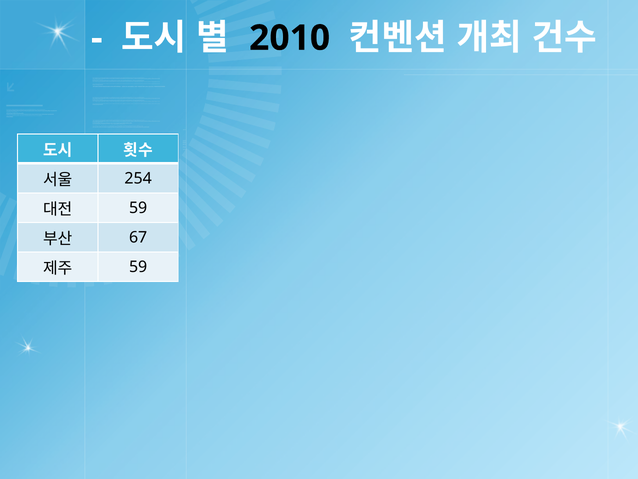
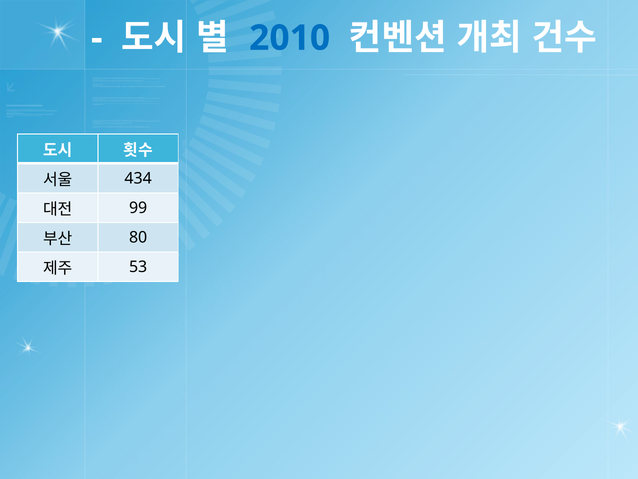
2010 colour: black -> blue (290, 38)
254: 254 -> 434 (138, 178)
59: 59 -> 99 (138, 208)
67: 67 -> 80 (138, 237)
59: 59 -> 53 (138, 267)
